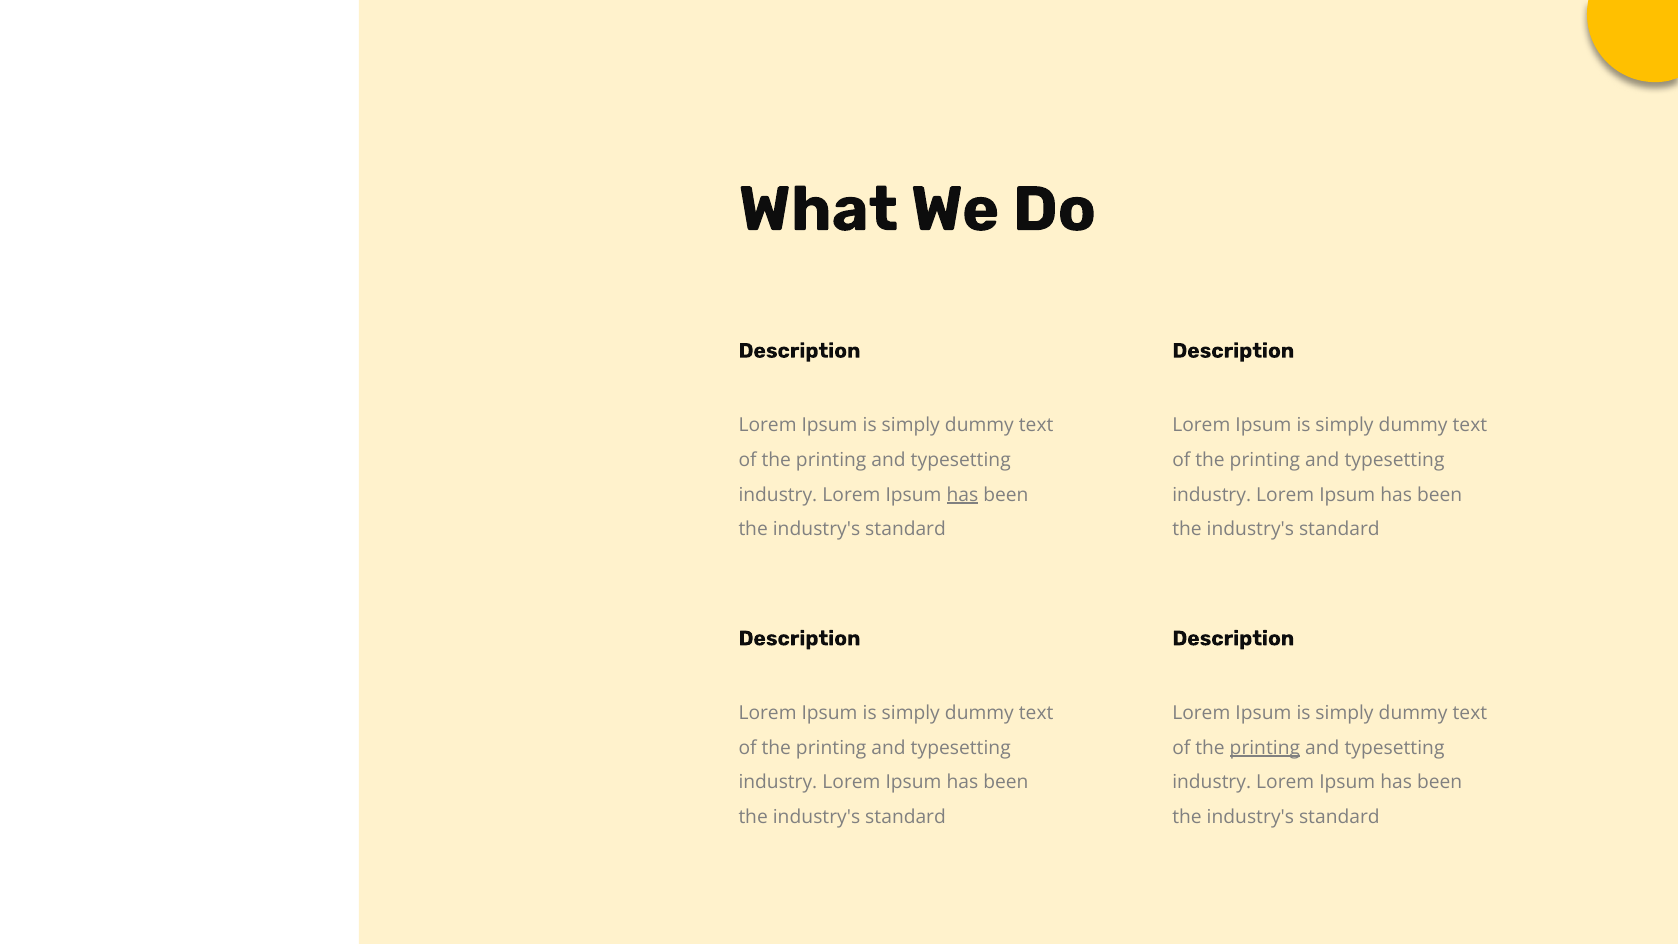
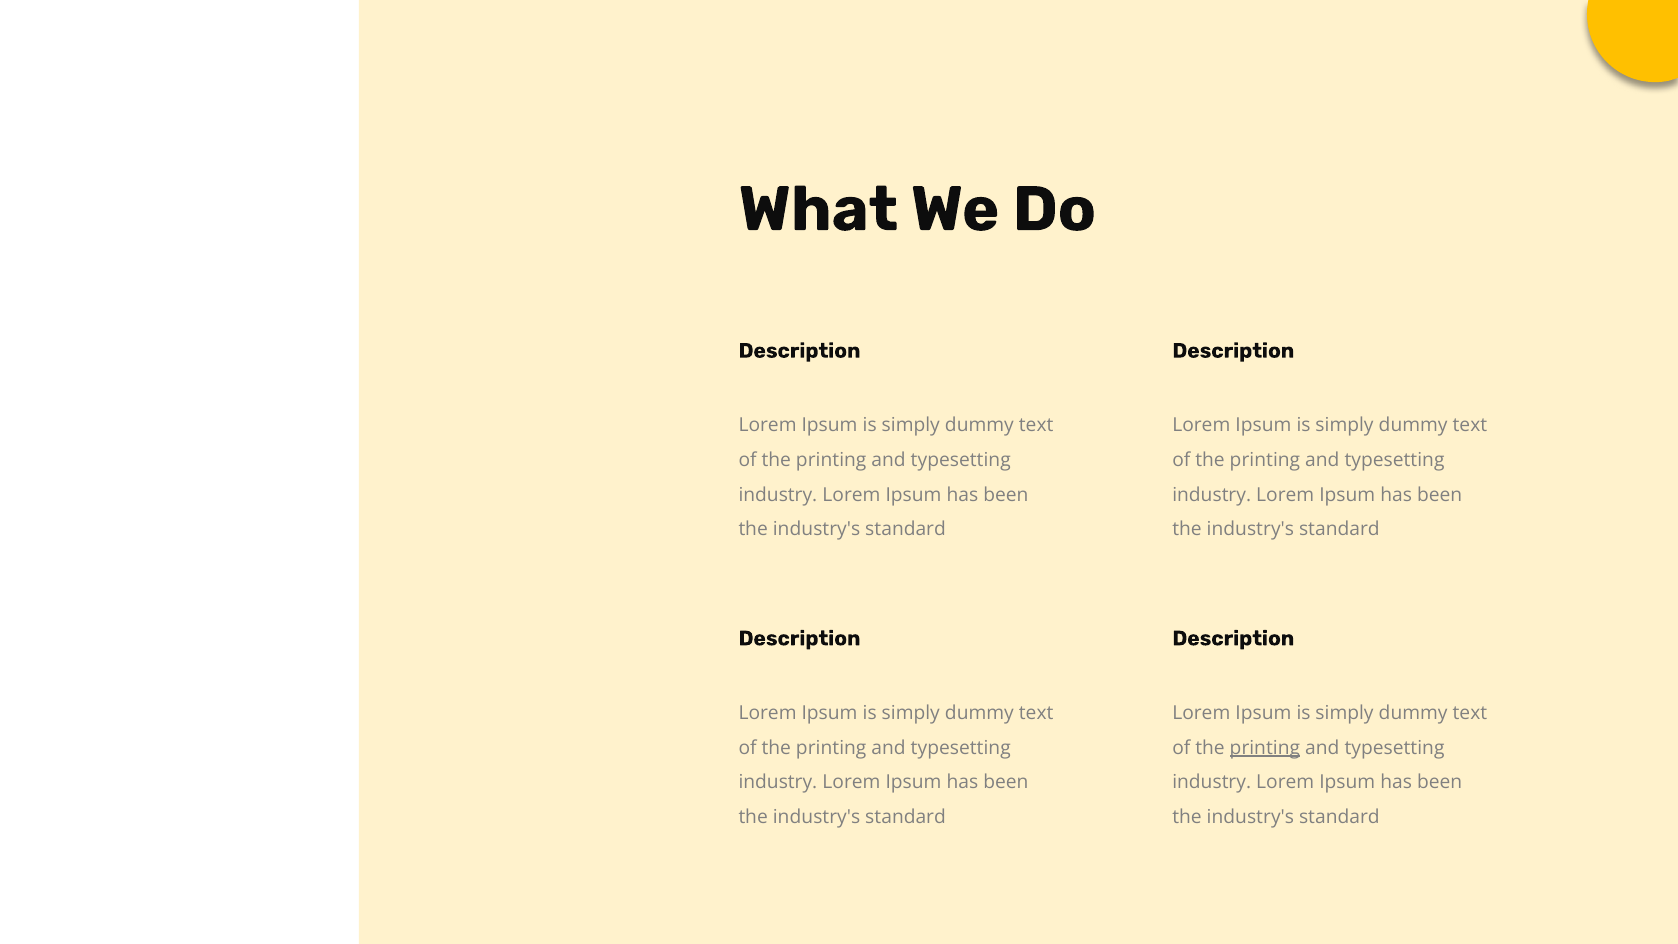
has underline: present -> none (962, 495)
